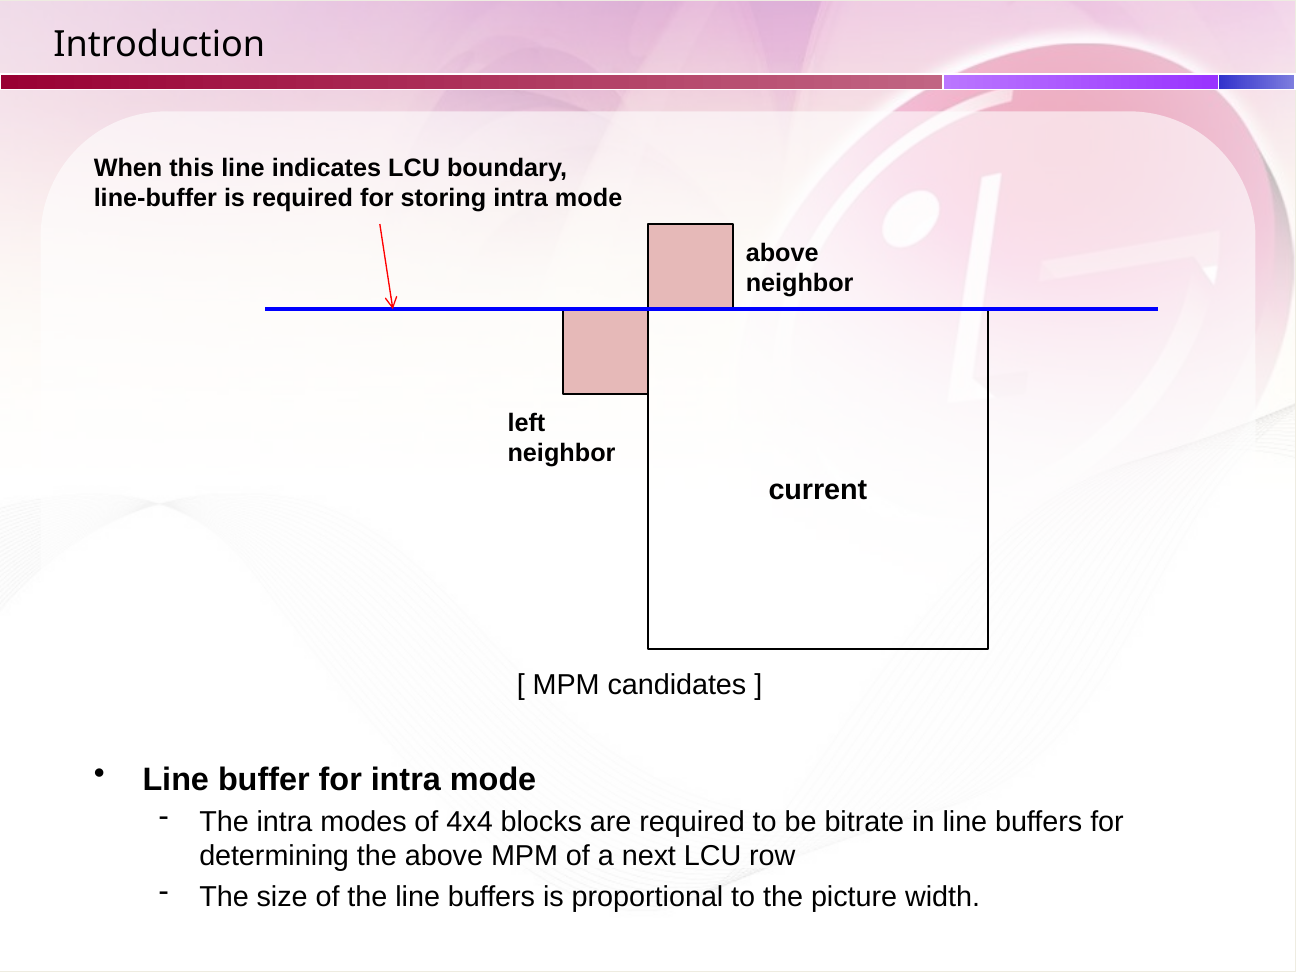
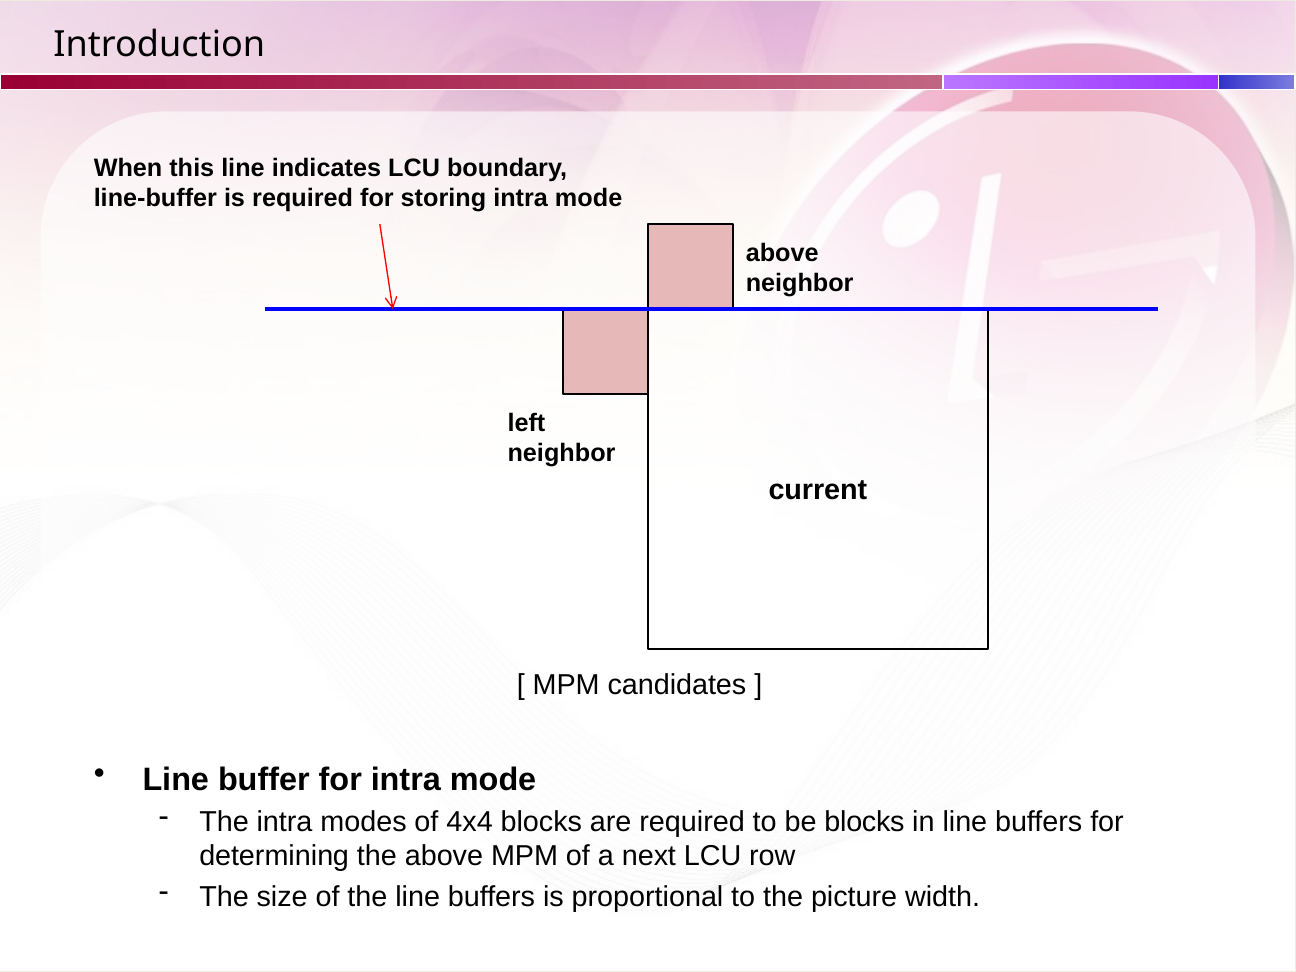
be bitrate: bitrate -> blocks (865, 822)
